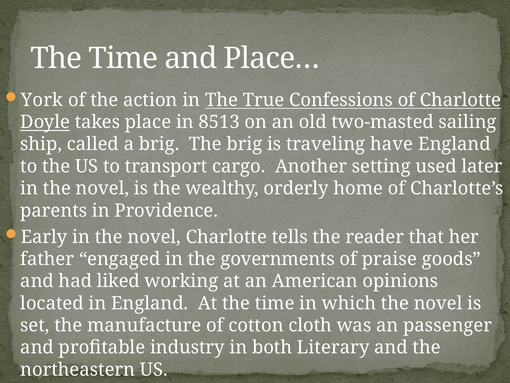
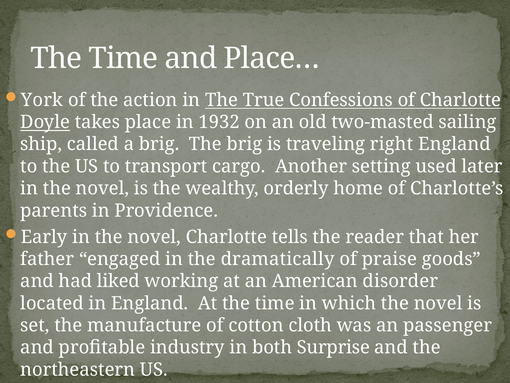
8513: 8513 -> 1932 (219, 122)
have: have -> right (392, 144)
governments: governments -> dramatically (278, 259)
opinions: opinions -> disorder (400, 281)
Literary: Literary -> Surprise (333, 347)
